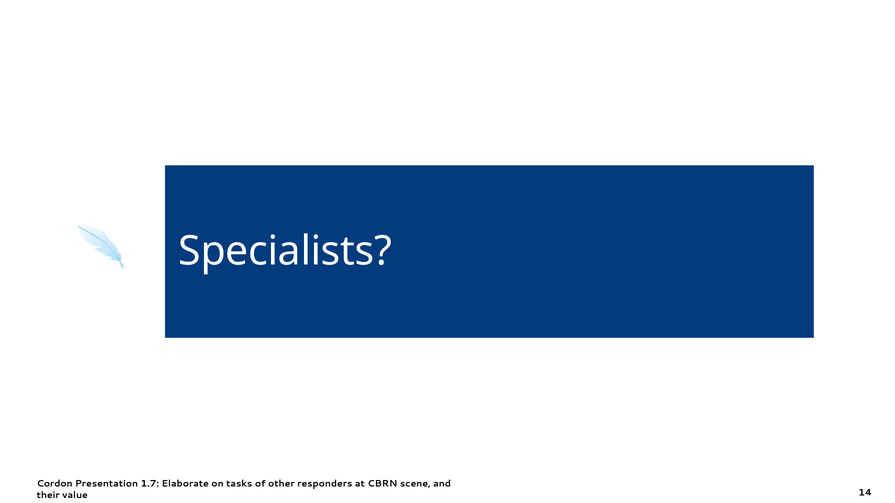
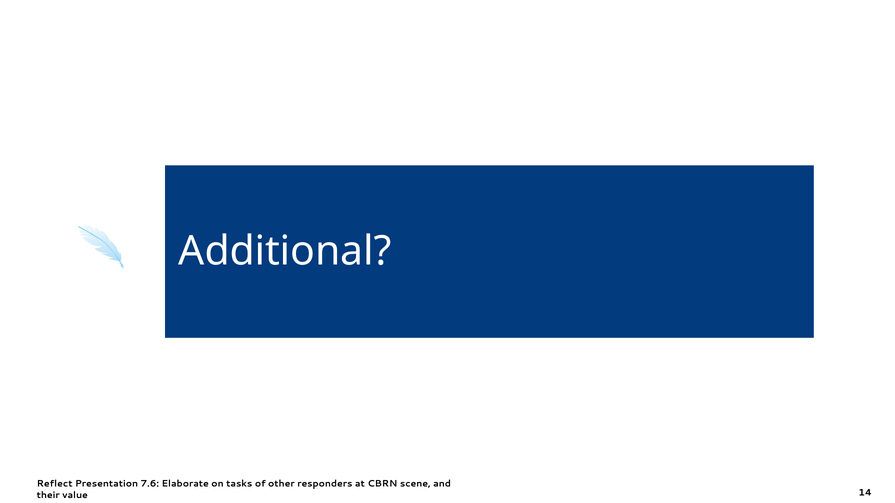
Specialists: Specialists -> Additional (285, 252)
Cordon: Cordon -> Reflect (55, 484)
1.7: 1.7 -> 7.6 (150, 484)
